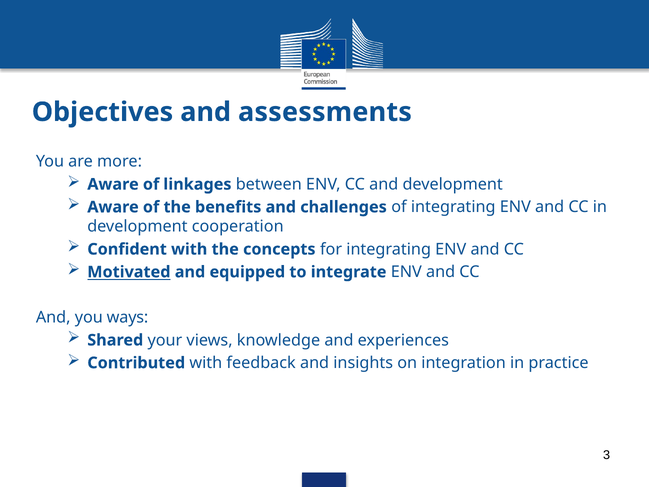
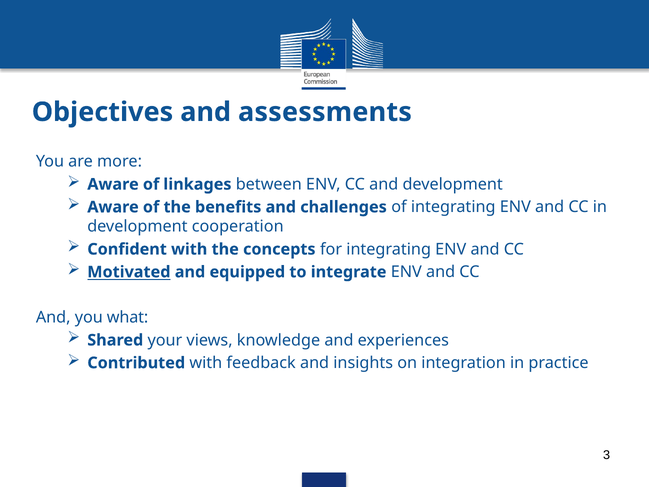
ways: ways -> what (128, 317)
